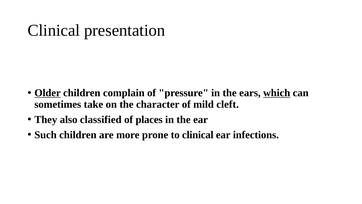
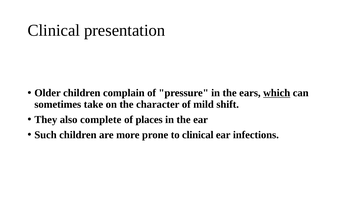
Older underline: present -> none (48, 93)
cleft: cleft -> shift (228, 104)
classified: classified -> complete (101, 119)
